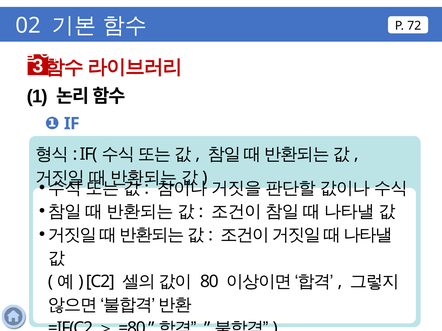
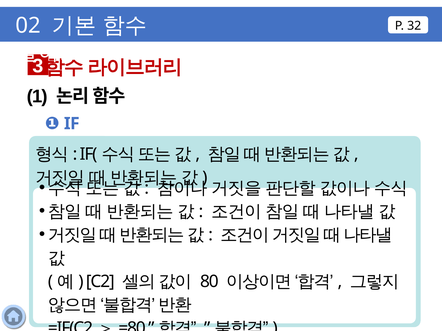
72: 72 -> 32 (414, 26)
